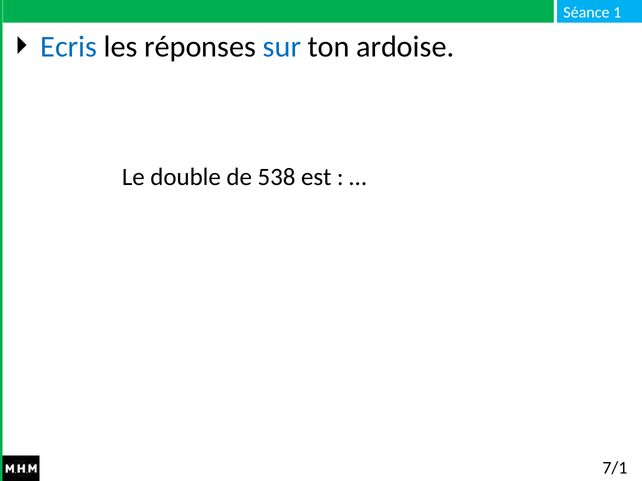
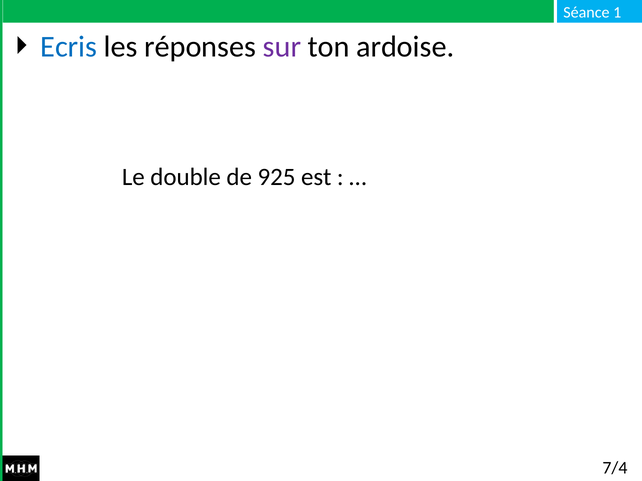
sur colour: blue -> purple (282, 47)
538: 538 -> 925 (276, 177)
7/1: 7/1 -> 7/4 (615, 468)
